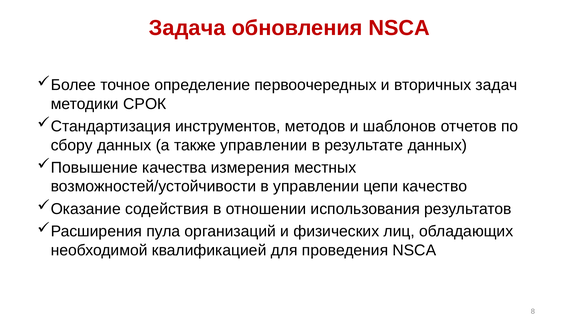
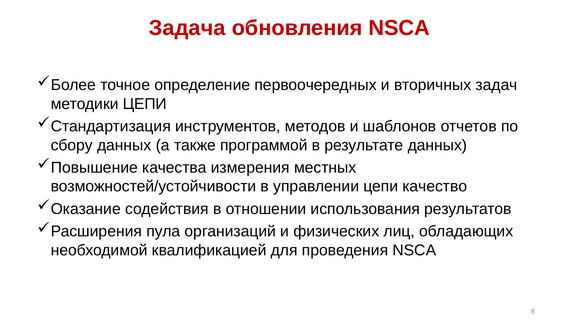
методики СРОК: СРОК -> ЦЕПИ (145, 104)
также управлении: управлении -> программой (264, 145)
